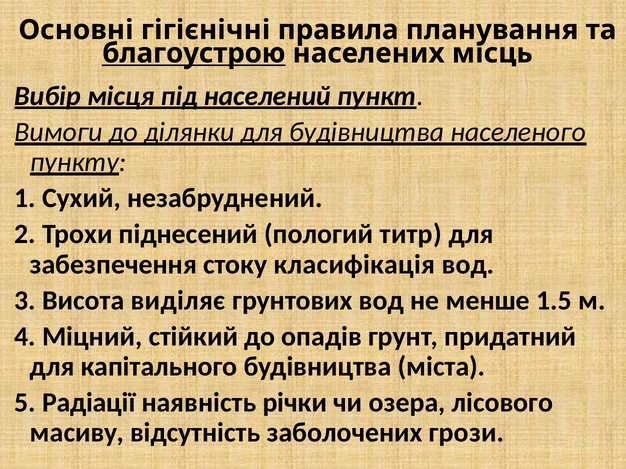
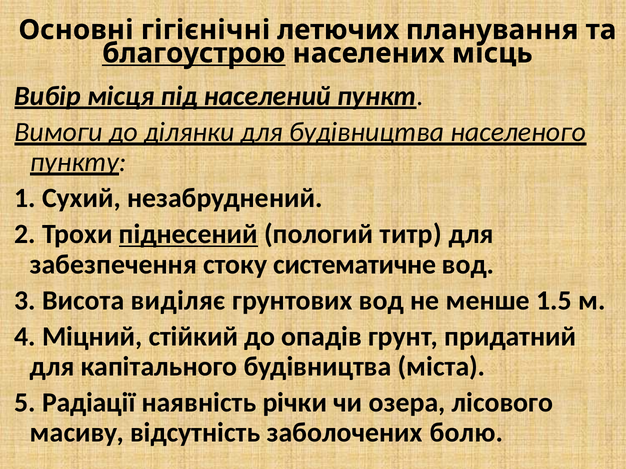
правила: правила -> летючих (338, 30)
піднесений underline: none -> present (188, 235)
класифікація: класифікація -> систематичне (355, 265)
грози: грози -> болю (466, 433)
